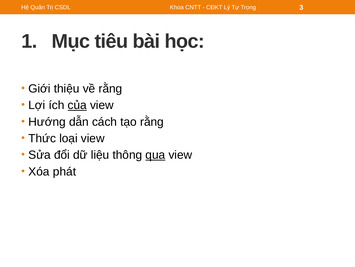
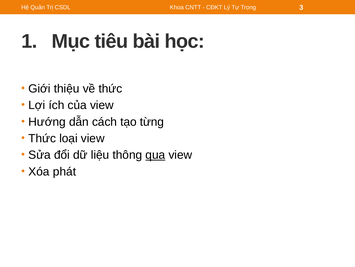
về rằng: rằng -> thức (110, 88)
của underline: present -> none (77, 105)
tạo rằng: rằng -> từng (152, 122)
